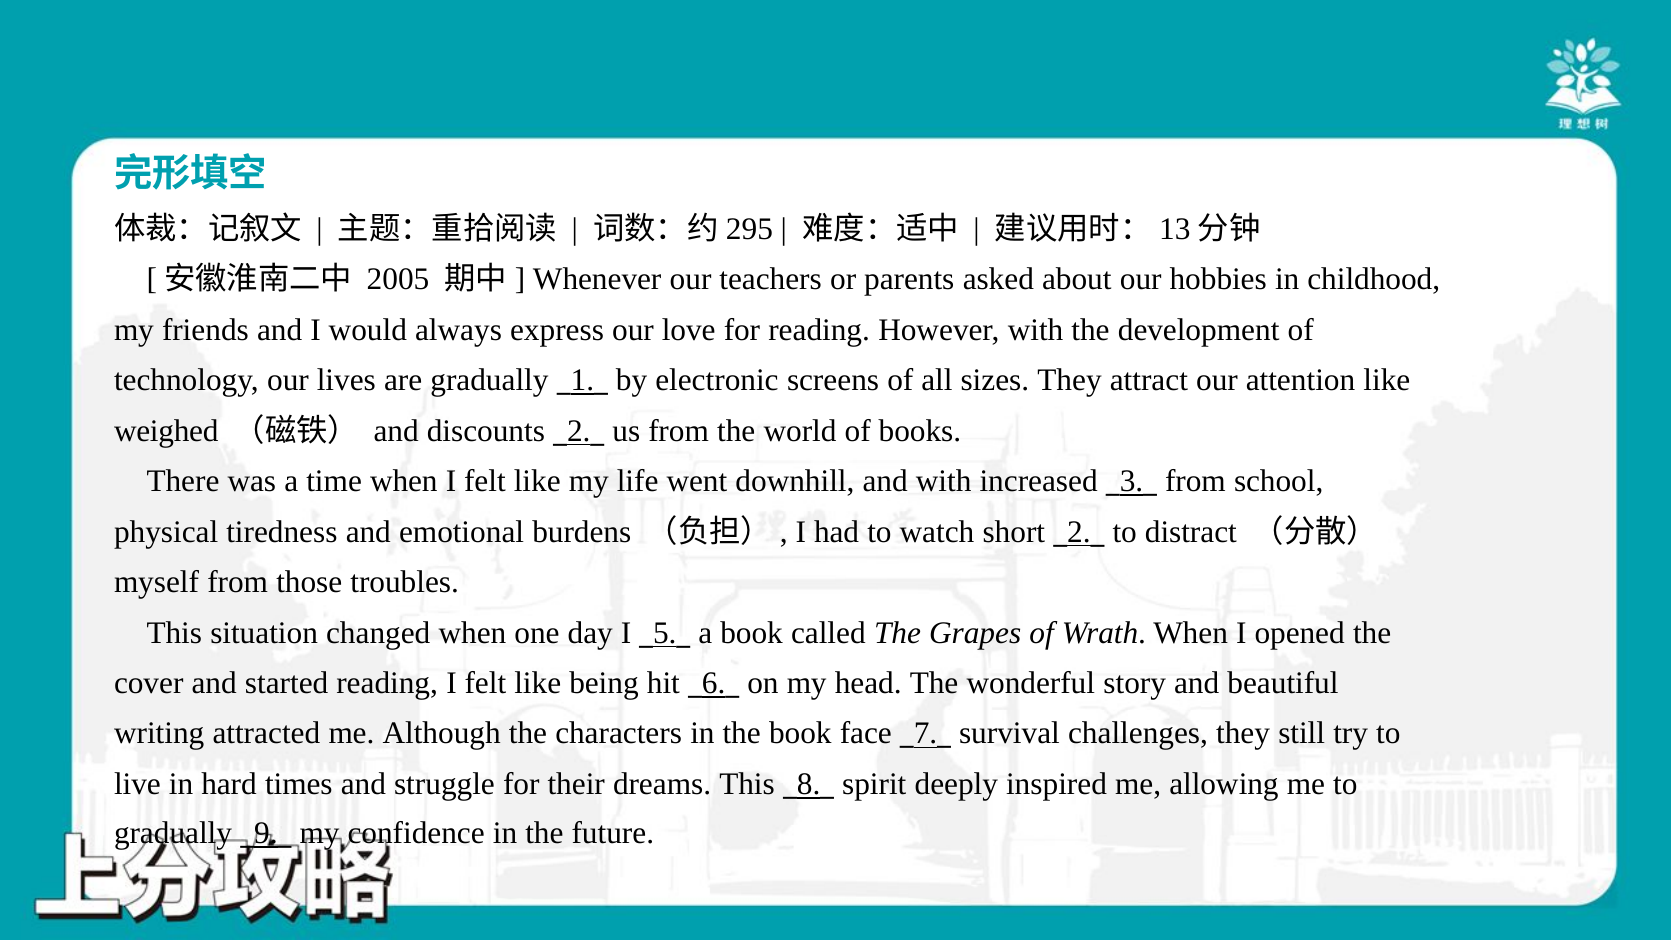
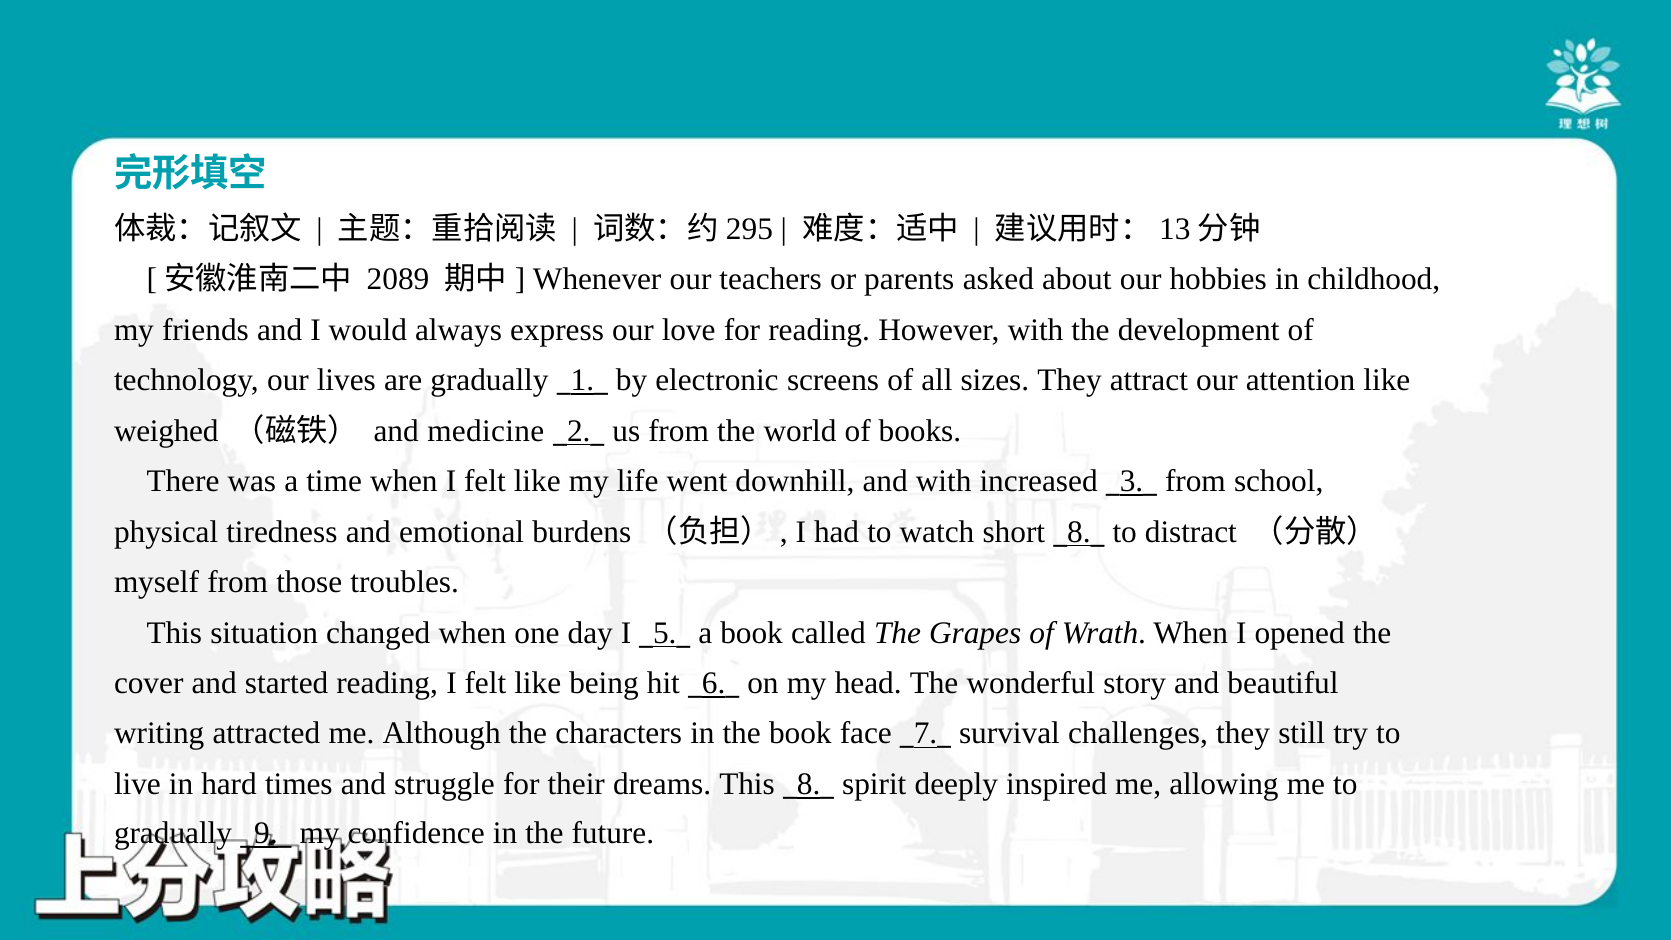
2005: 2005 -> 2089 (398, 279)
discounts: discounts -> medicine (486, 431)
2: 2 -> 8 (1079, 532)
